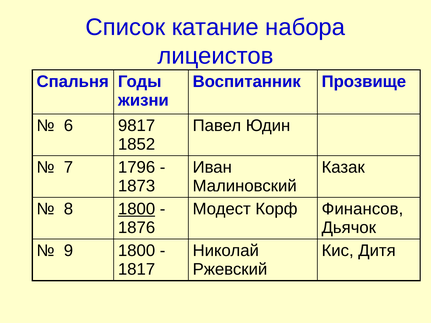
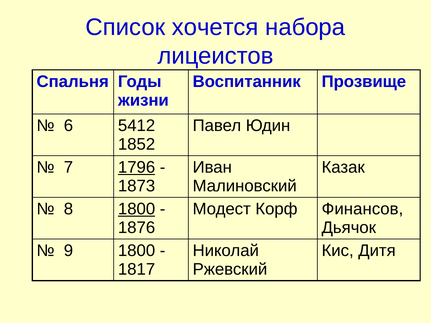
катание: катание -> хочется (215, 27)
9817: 9817 -> 5412 (137, 126)
1796 underline: none -> present (137, 168)
